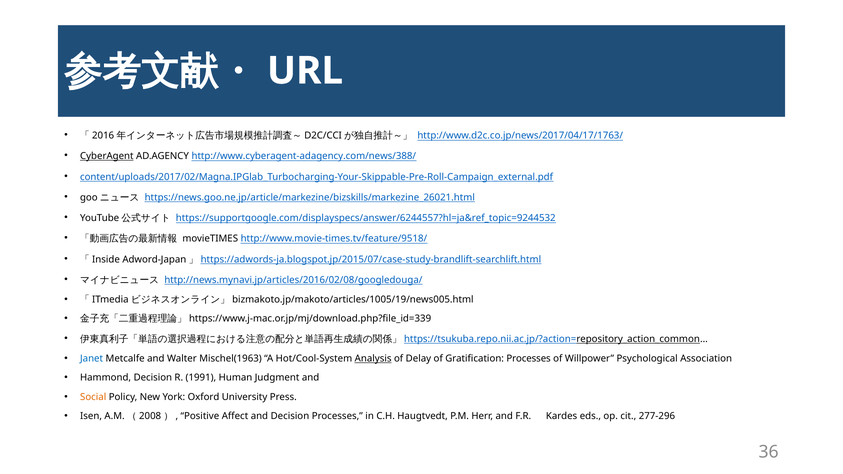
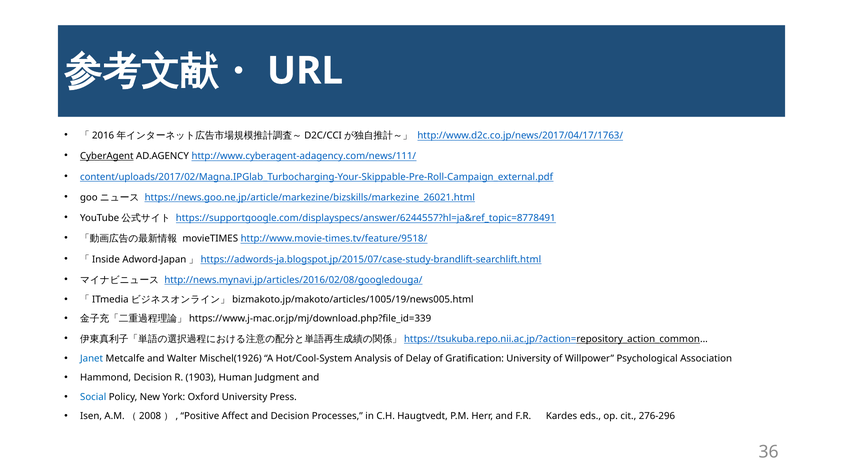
http://www.cyberagent-adagency.com/news/388/: http://www.cyberagent-adagency.com/news/388/ -> http://www.cyberagent-adagency.com/news/111/ (304, 156)
https://supportgoogle.com/displayspecs/answer/6244557?hl=ja&ref_topic=9244532: https://supportgoogle.com/displayspecs/answer/6244557?hl=ja&ref_topic=9244532 -> https://supportgoogle.com/displayspecs/answer/6244557?hl=ja&ref_topic=8778491 (366, 218)
Mischel(1963: Mischel(1963 -> Mischel(1926 (231, 359)
Analysis underline: present -> none (373, 359)
Gratification Processes: Processes -> University (529, 359)
1991: 1991 -> 1903 (201, 378)
Social colour: orange -> blue (93, 397)
277-296: 277-296 -> 276-296 (657, 416)
